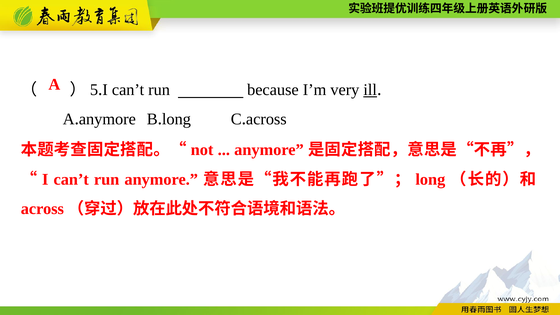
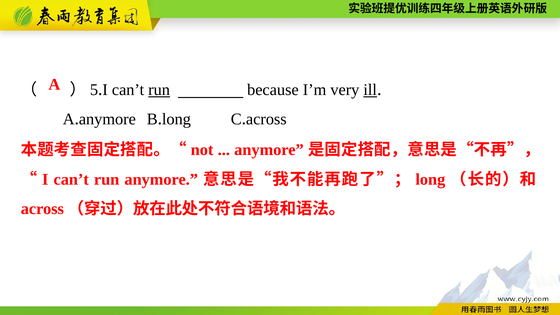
run underline: none -> present (159, 90)
